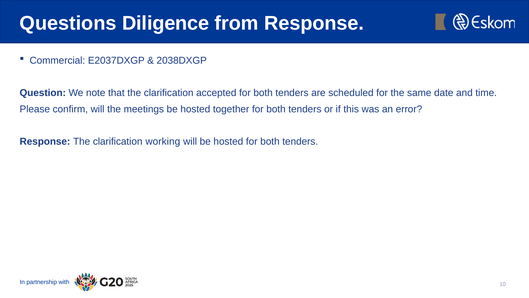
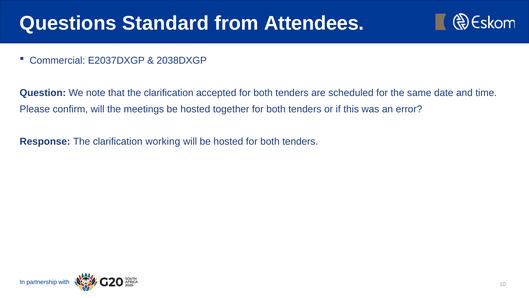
Diligence: Diligence -> Standard (165, 23)
from Response: Response -> Attendees (314, 23)
